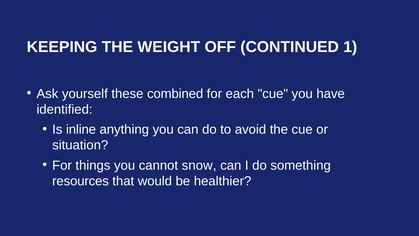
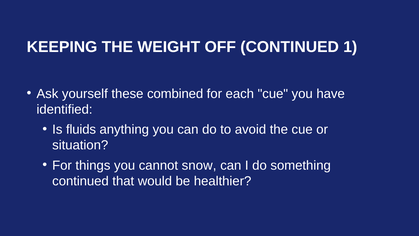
inline: inline -> fluids (81, 129)
resources: resources -> continued (81, 181)
